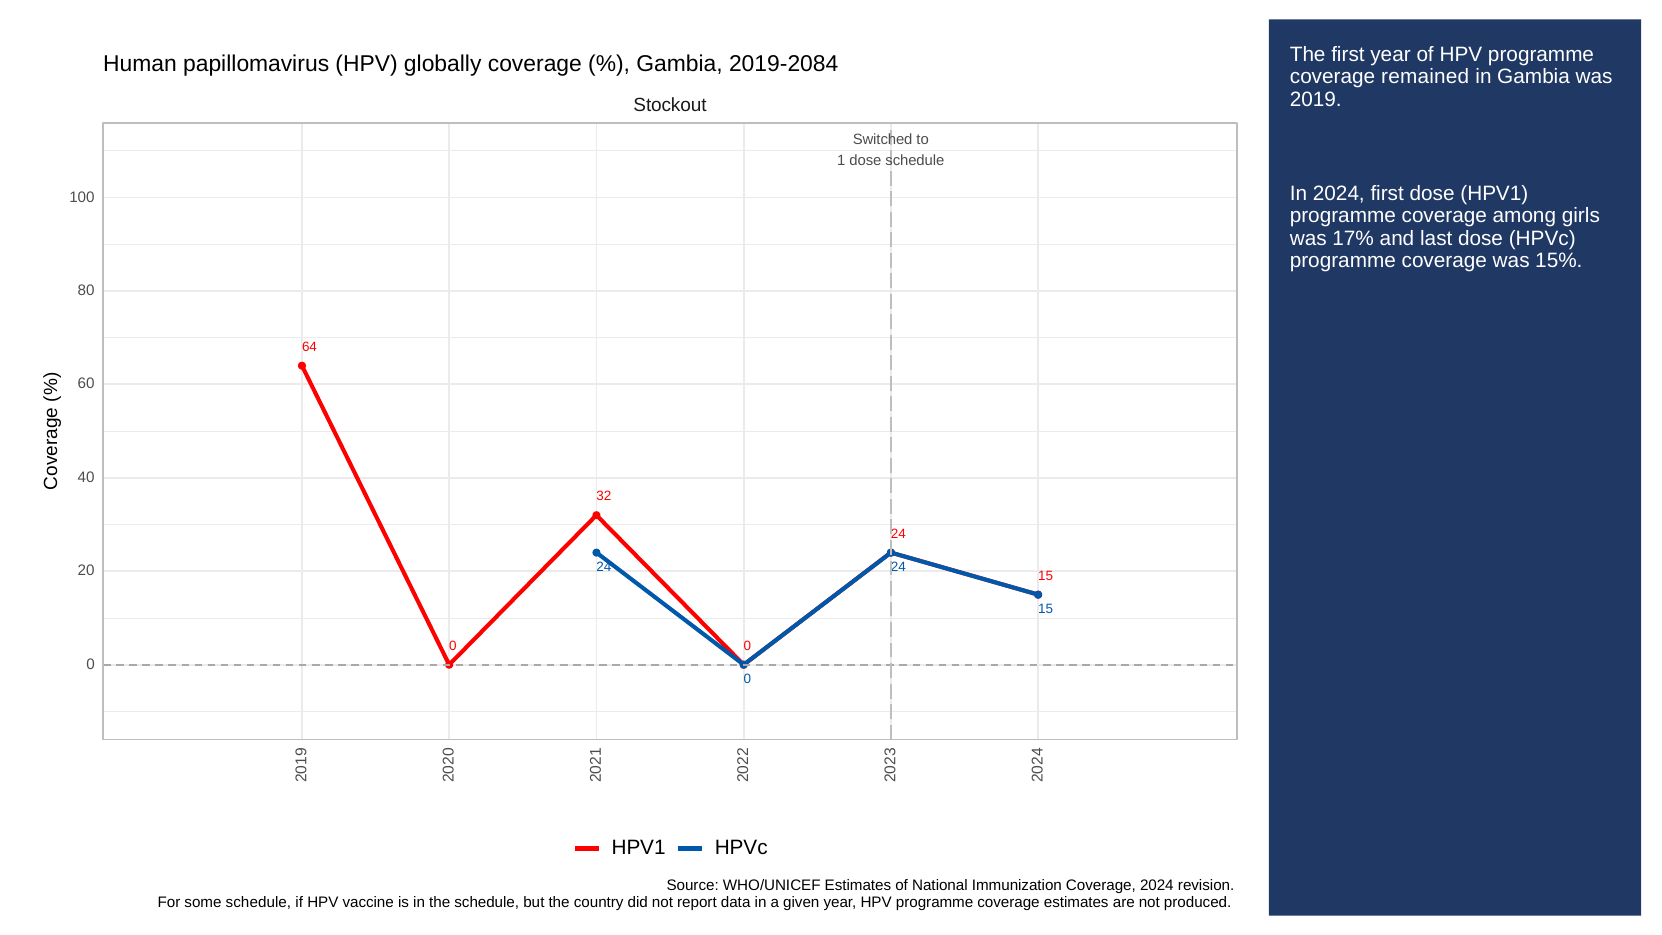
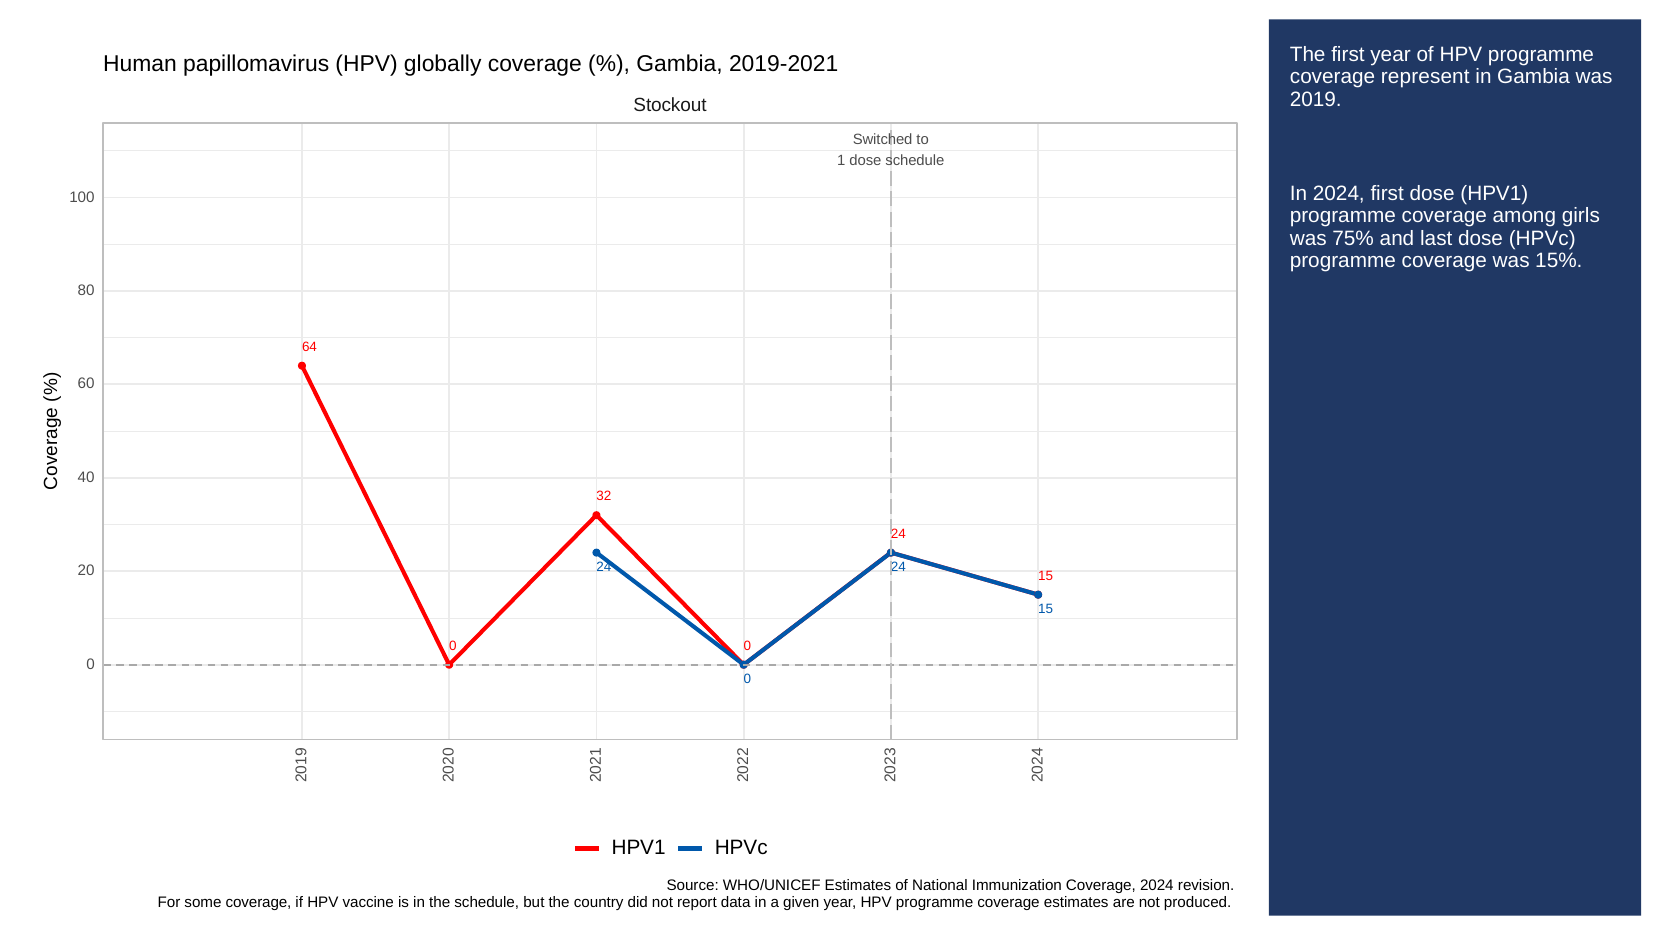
2019-2084: 2019-2084 -> 2019-2021 (784, 64)
remained: remained -> represent (1425, 77)
17%: 17% -> 75% (1353, 238)
some schedule: schedule -> coverage (259, 902)
